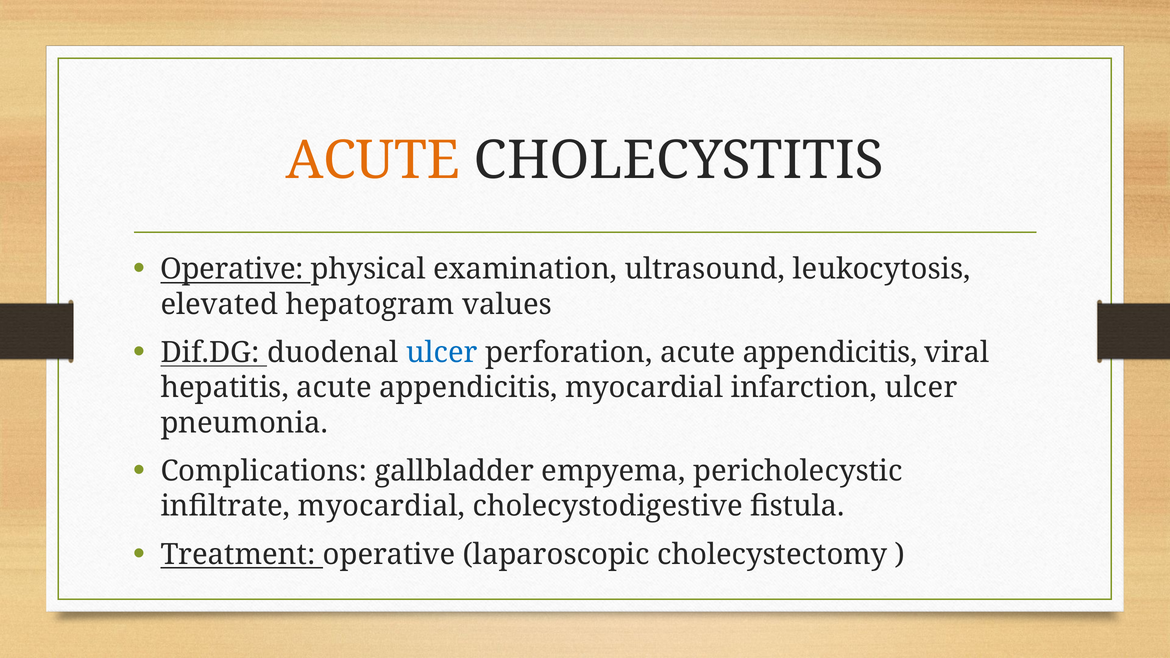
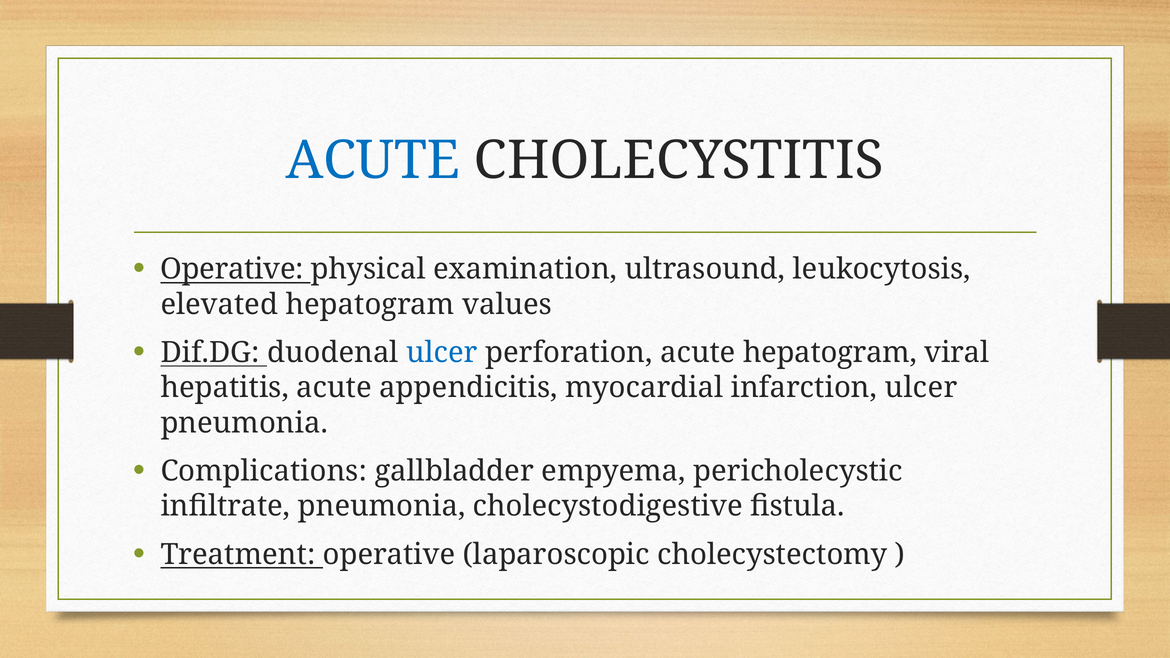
ACUTE colour: orange -> blue (373, 161)
perforation acute appendicitis: appendicitis -> hepatogram (830, 353)
infiltrate myocardial: myocardial -> pneumonia (382, 506)
